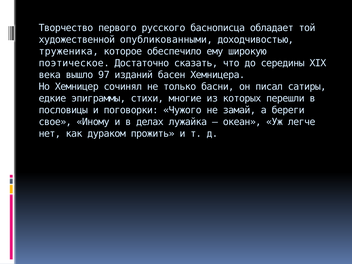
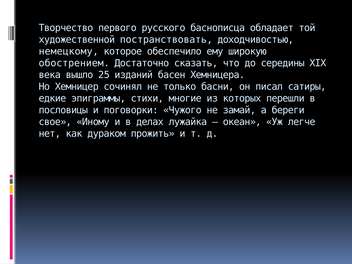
опубликованными: опубликованными -> постранствовать (166, 40)
труженика: труженика -> немецкому (69, 51)
поэтическое: поэтическое -> обострением (74, 63)
97: 97 -> 25 (104, 75)
